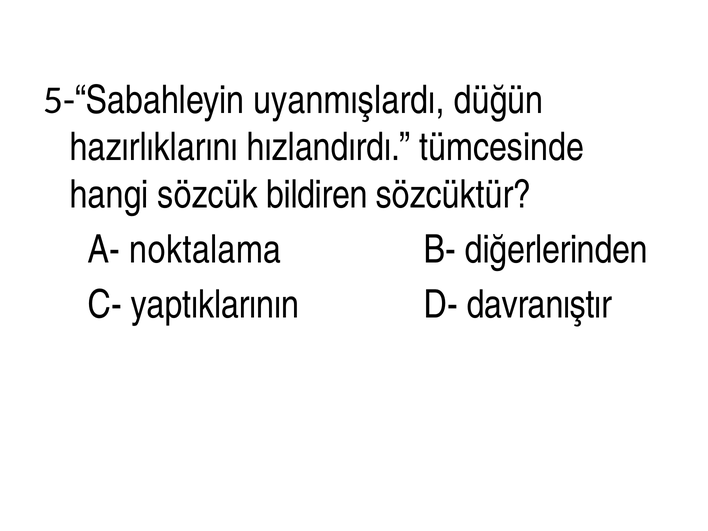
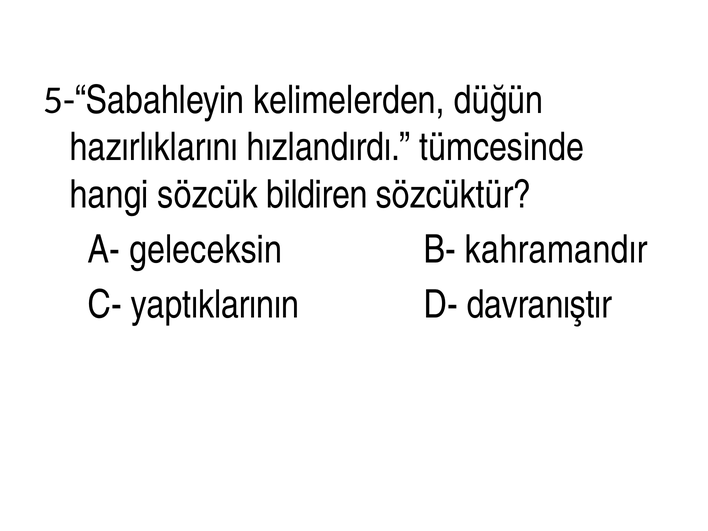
uyanmışlardı: uyanmışlardı -> kelimelerden (349, 100)
noktalama: noktalama -> geleceksin (206, 250)
diğerlerinden: diğerlerinden -> kahramandır (556, 250)
